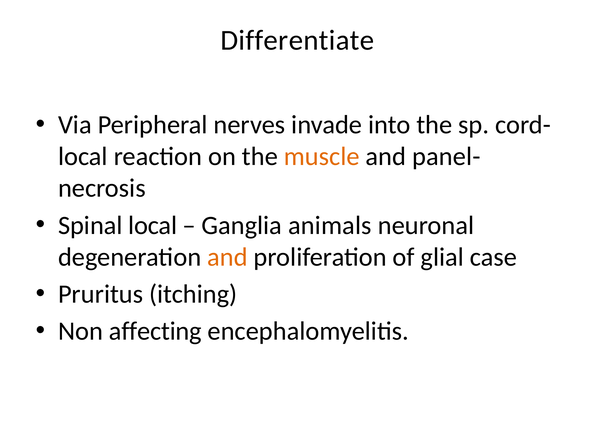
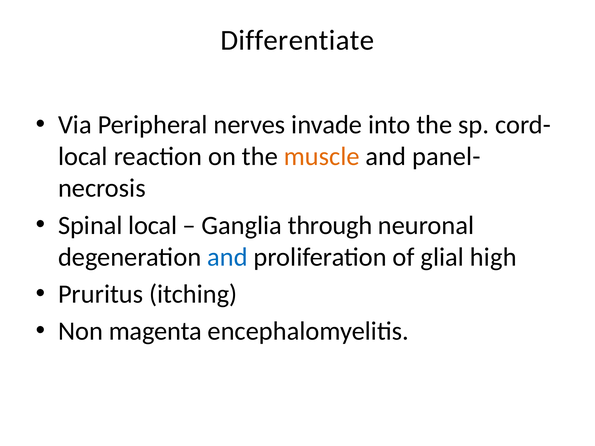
animals: animals -> through (330, 225)
and colour: orange -> blue (227, 257)
case: case -> high (493, 257)
affecting: affecting -> magenta (155, 331)
